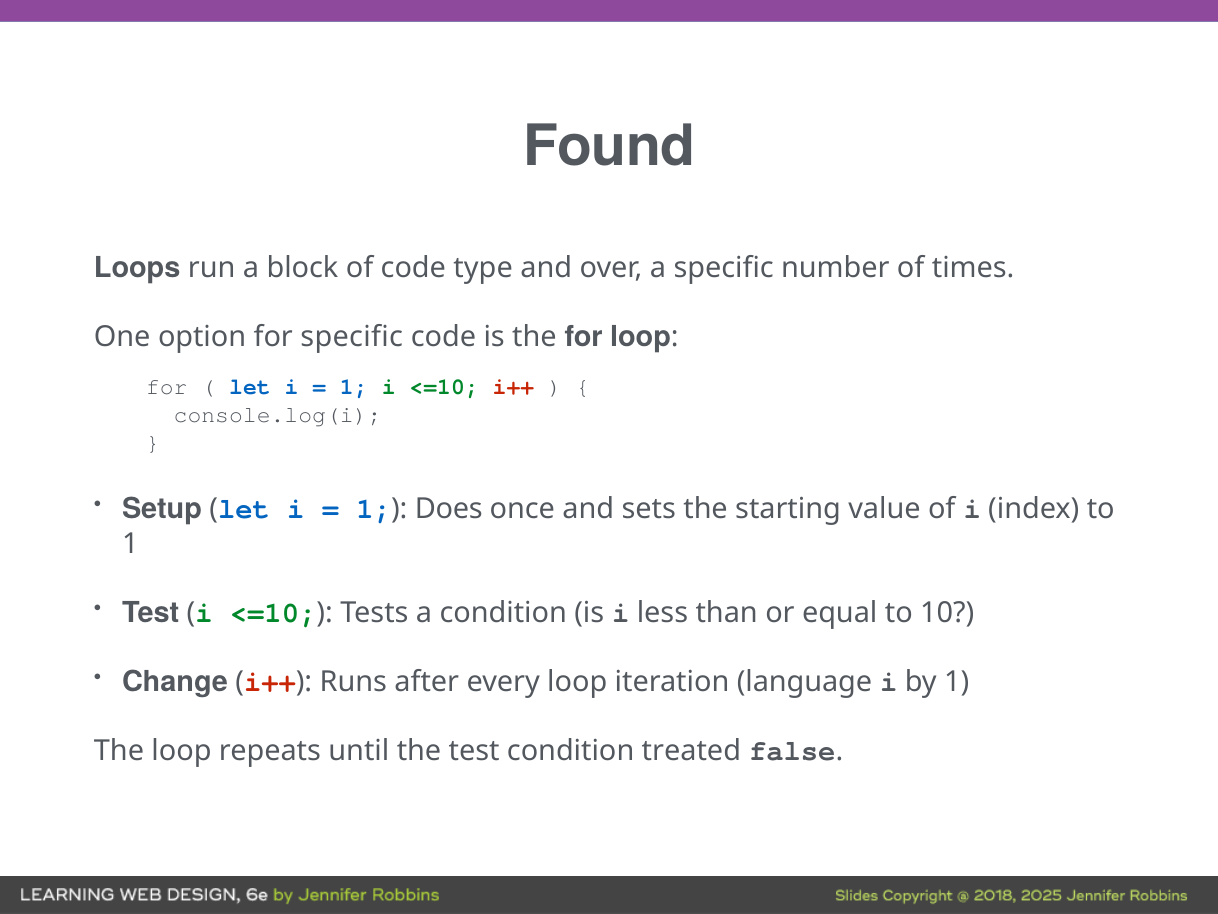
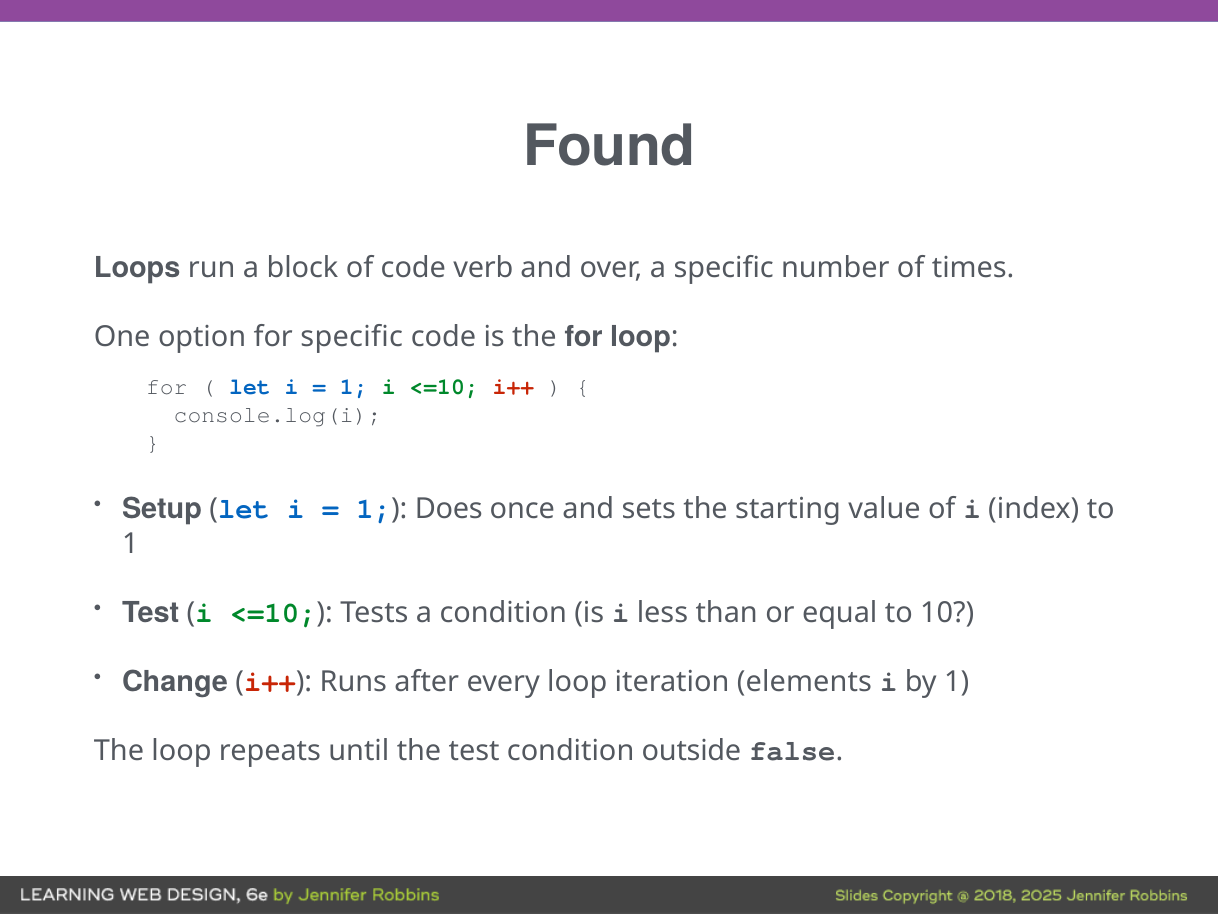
type: type -> verb (483, 268)
language: language -> elements (804, 681)
treated: treated -> outside (692, 751)
